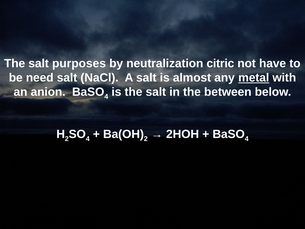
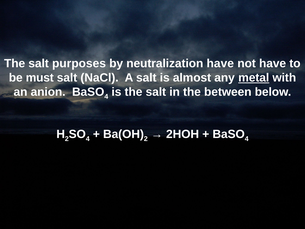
neutralization citric: citric -> have (220, 63)
need: need -> must (40, 78)
